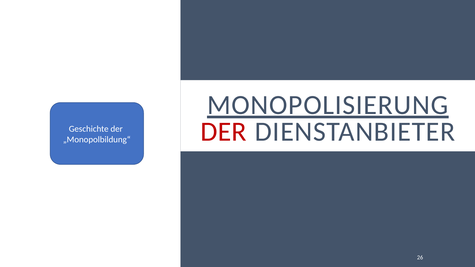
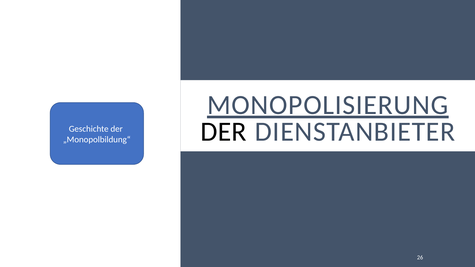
DER colour: red -> black (223, 132)
